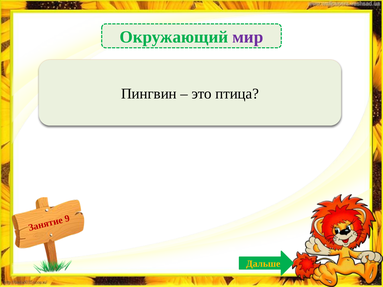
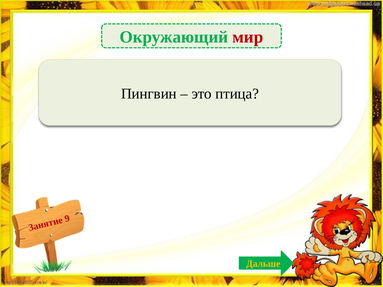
мир colour: purple -> red (248, 37)
